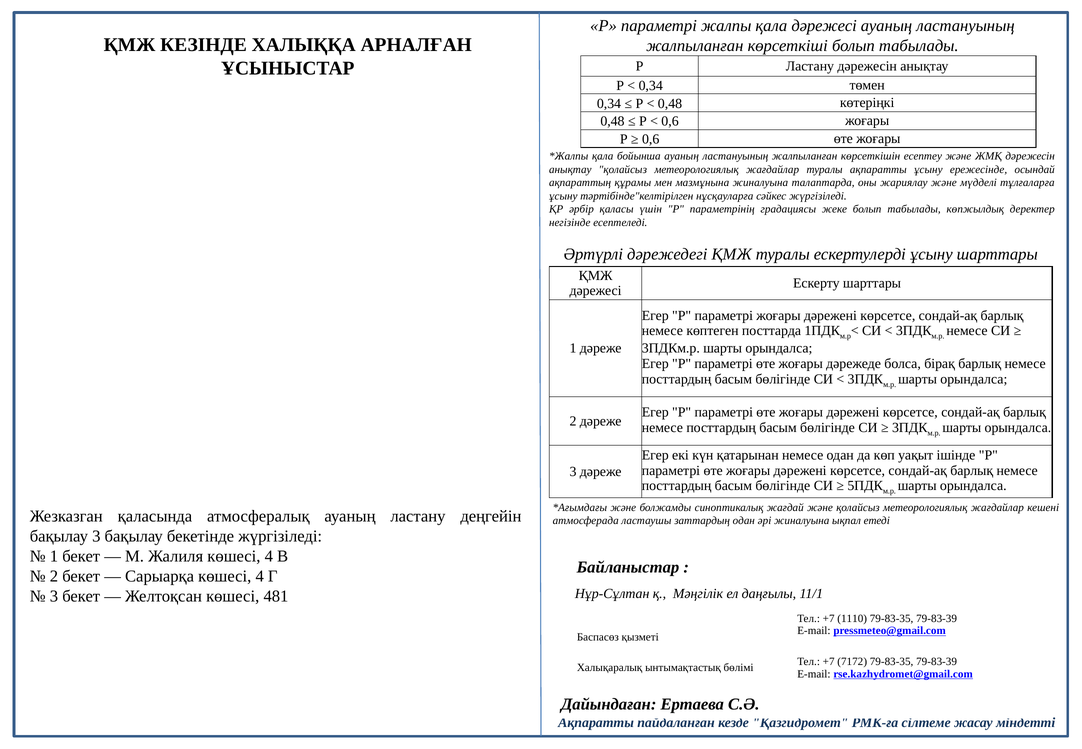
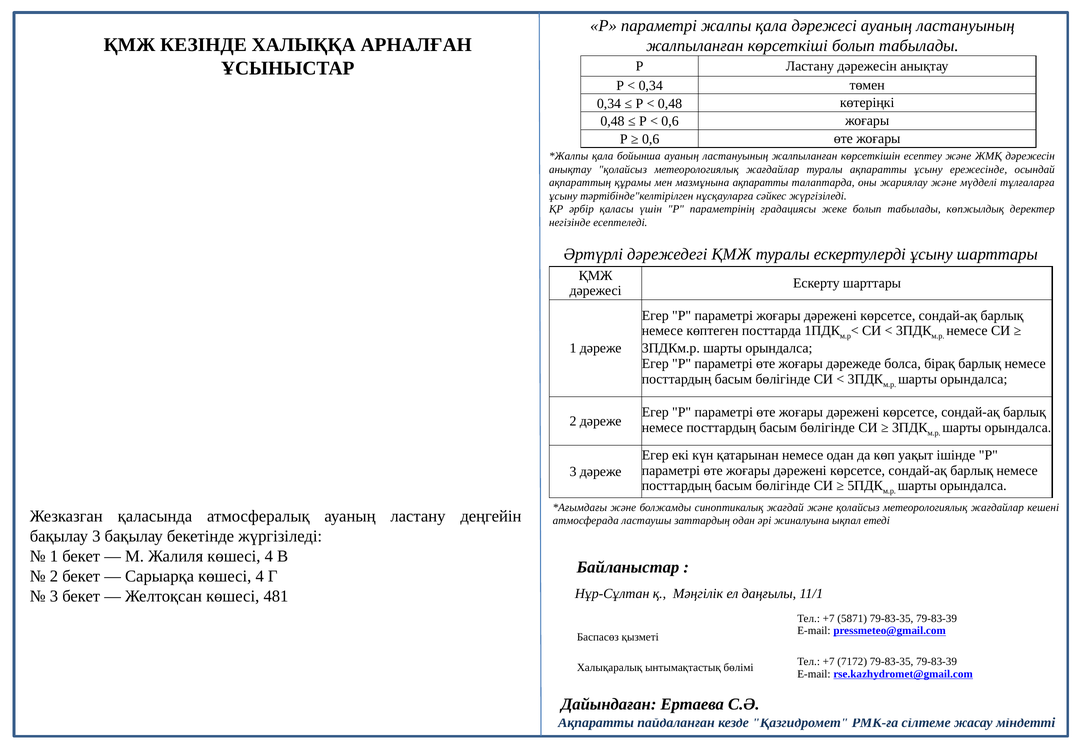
мазмұнына жиналуына: жиналуына -> ақпаратты (760, 183)
1110: 1110 -> 5871 (852, 618)
